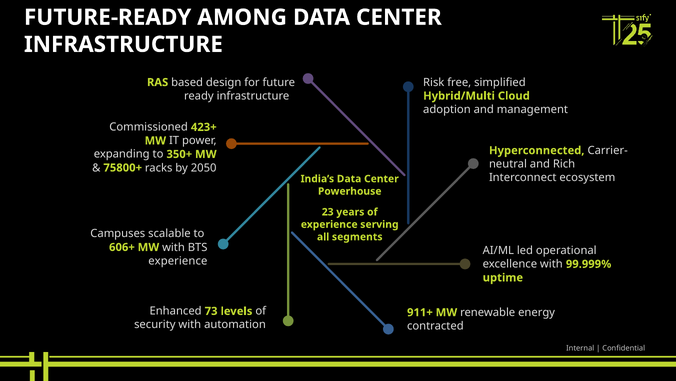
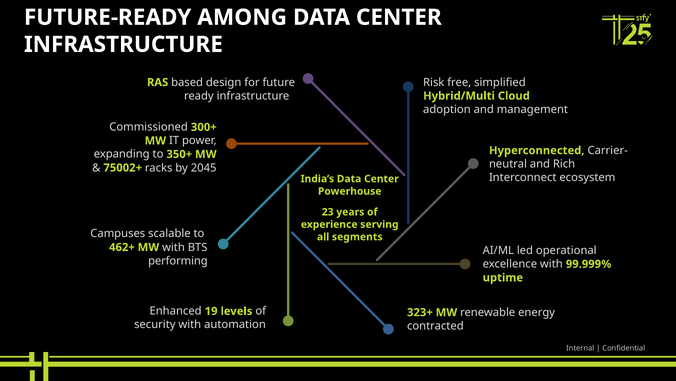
423+: 423+ -> 300+ (204, 127)
75800+: 75800+ -> 75002+ (123, 167)
2050: 2050 -> 2045 (204, 167)
606+: 606+ -> 462+ (122, 247)
experience: experience -> performing (178, 260)
73: 73 -> 19 (211, 311)
911+: 911+ -> 323+ (420, 312)
